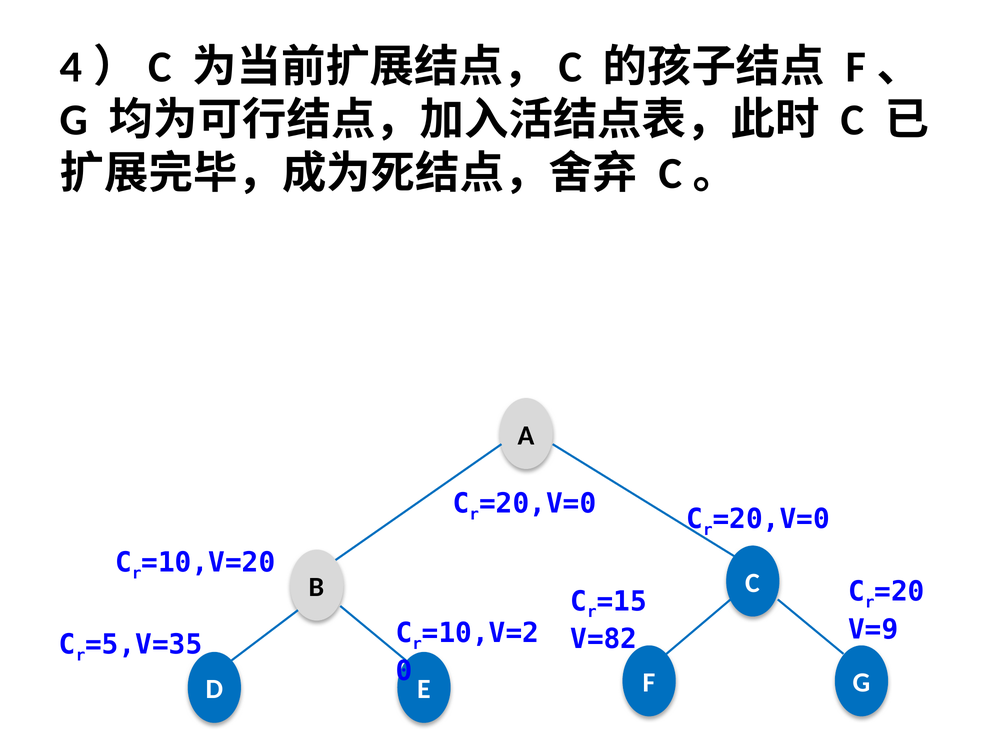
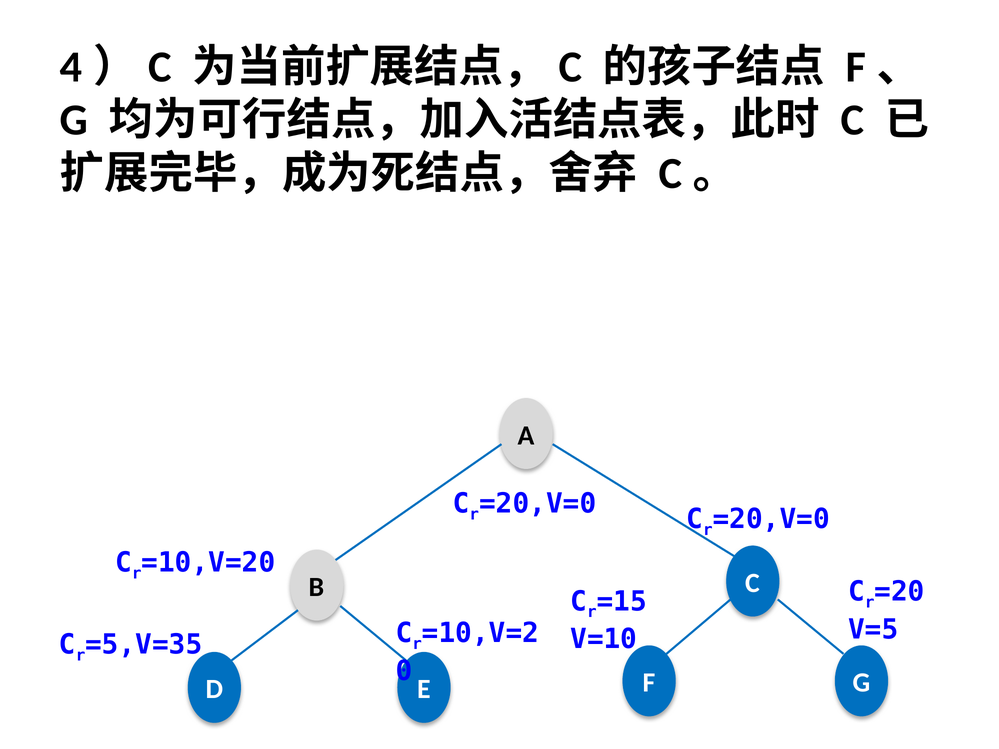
V=9: V=9 -> V=5 (873, 630)
V=82: V=82 -> V=10 (604, 639)
